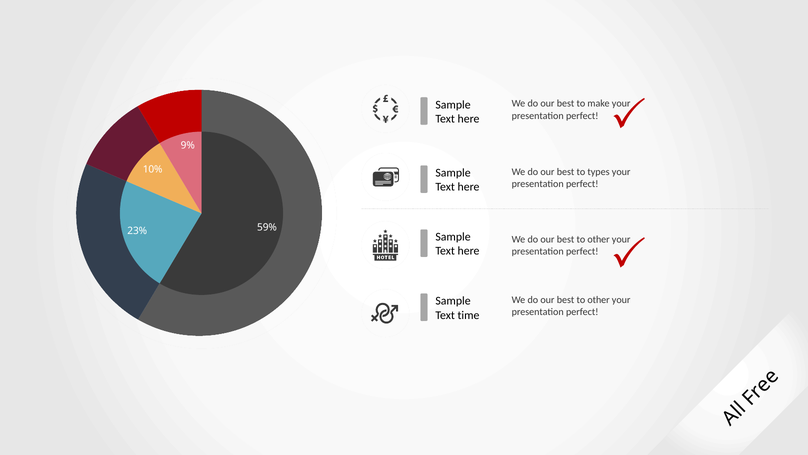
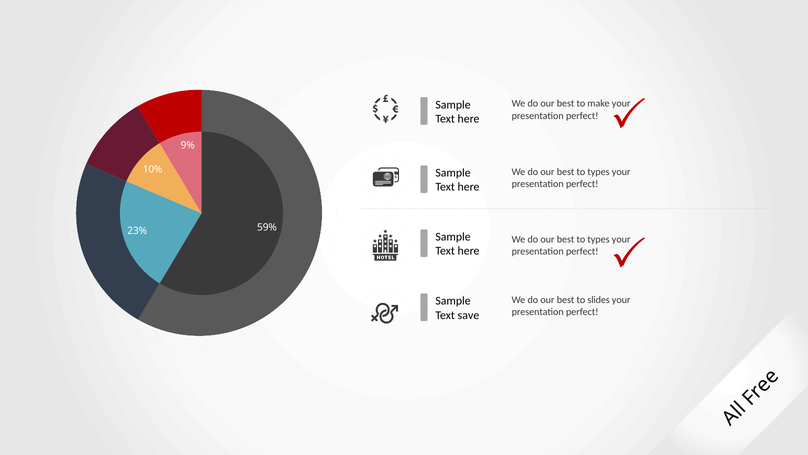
other: other -> types (599, 239)
other: other -> slides (599, 300)
time: time -> save (468, 315)
